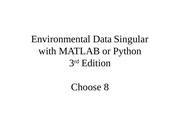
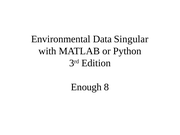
Choose: Choose -> Enough (86, 87)
